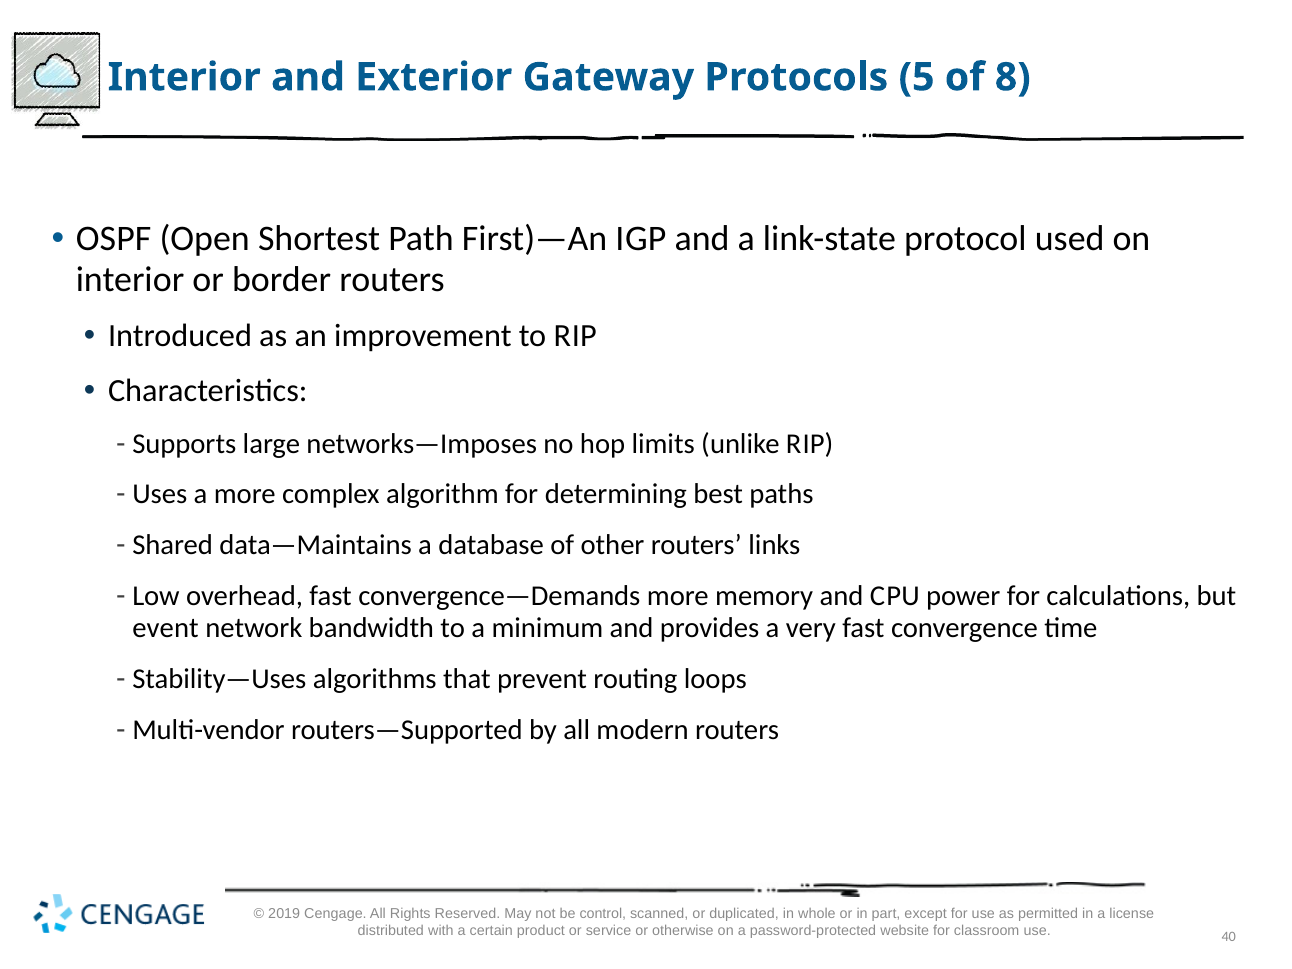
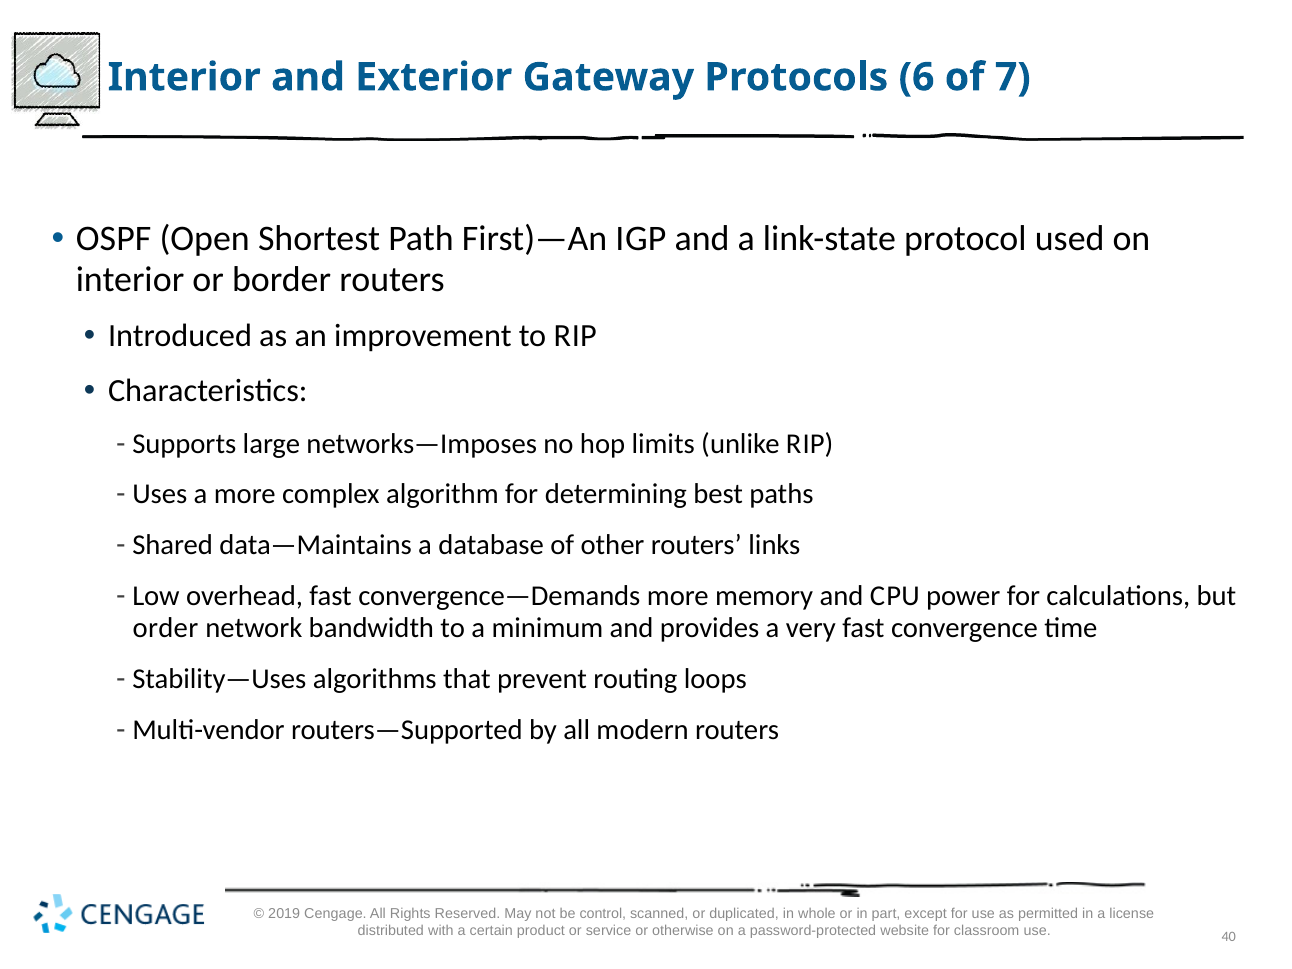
5: 5 -> 6 (917, 77)
8: 8 -> 7 (1013, 77)
event: event -> order (165, 628)
